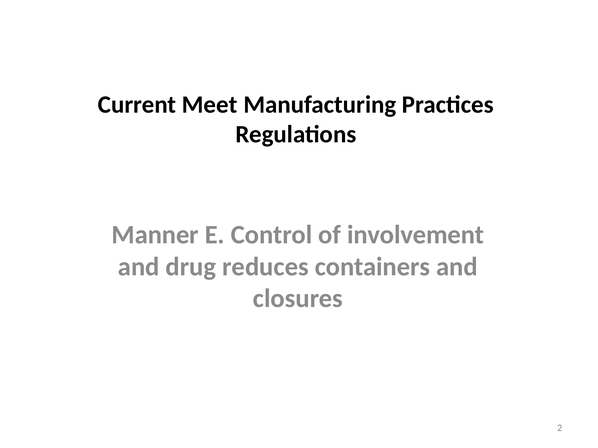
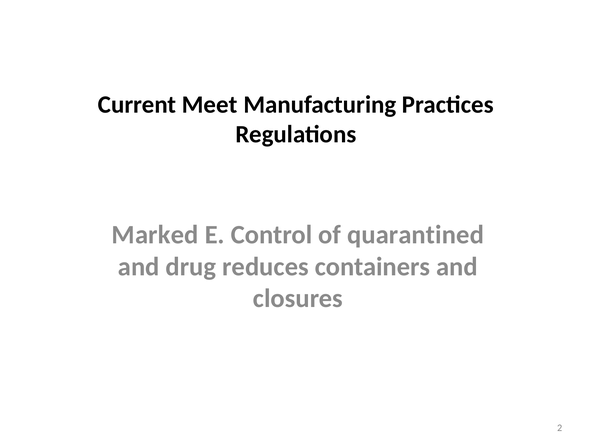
Manner: Manner -> Marked (155, 235)
involvement: involvement -> quarantined (415, 235)
